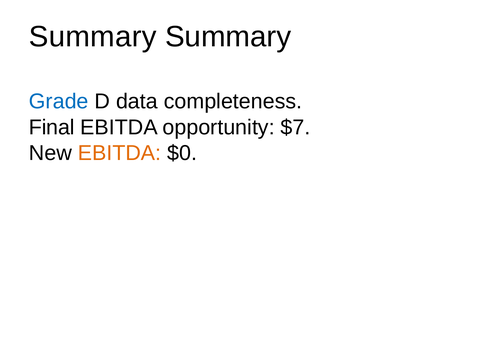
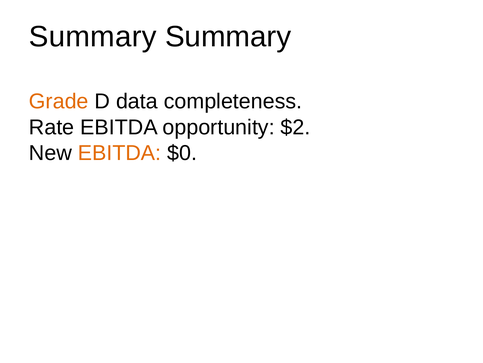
Grade colour: blue -> orange (59, 101)
Final: Final -> Rate (52, 127)
$7: $7 -> $2 (296, 127)
